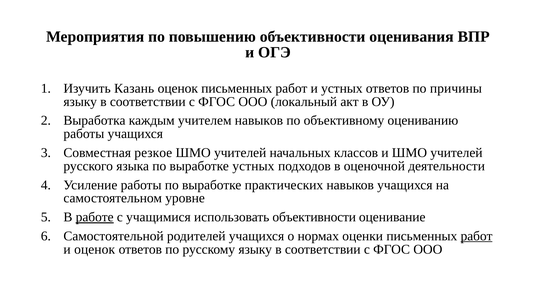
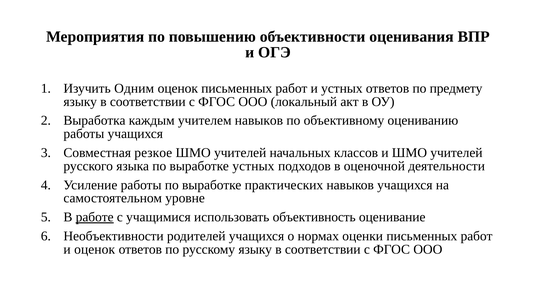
Казань: Казань -> Одним (134, 89)
причины: причины -> предмету (456, 89)
использовать объективности: объективности -> объективность (314, 217)
Самостоятельной: Самостоятельной -> Необъективности (114, 236)
работ underline: present -> none (477, 236)
